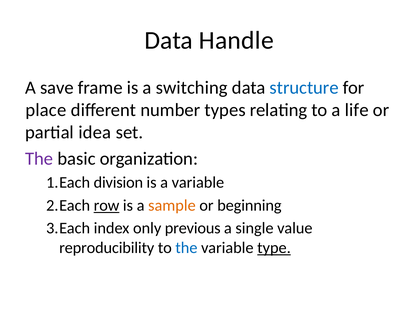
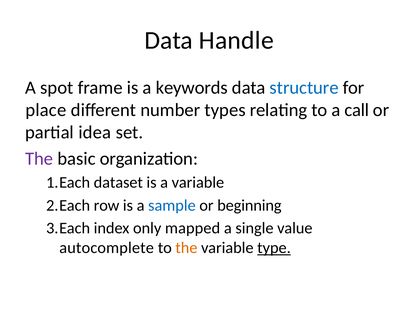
save: save -> spot (57, 88)
switching: switching -> keywords (192, 88)
life: life -> call (357, 110)
division: division -> dataset (118, 183)
row underline: present -> none (107, 206)
sample colour: orange -> blue (172, 206)
previous: previous -> mapped (193, 228)
reproducibility: reproducibility -> autocomplete (107, 248)
the colour: blue -> orange (186, 248)
